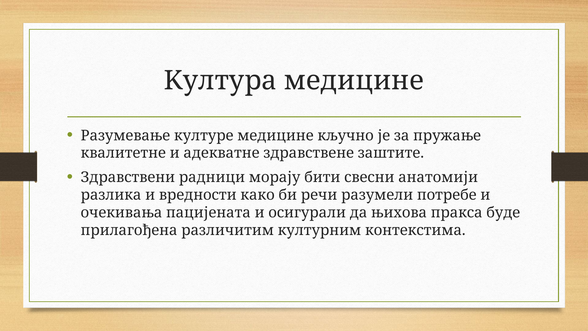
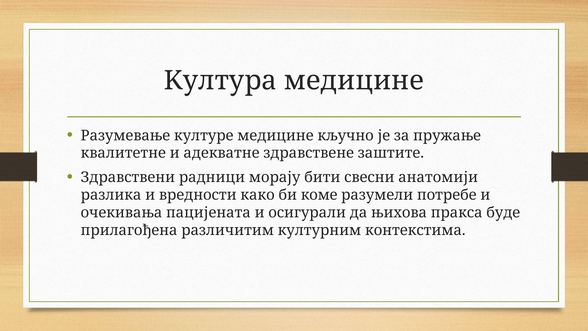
речи: речи -> коме (319, 195)
